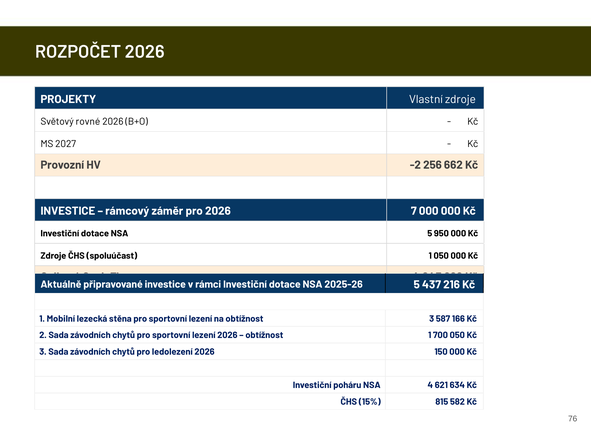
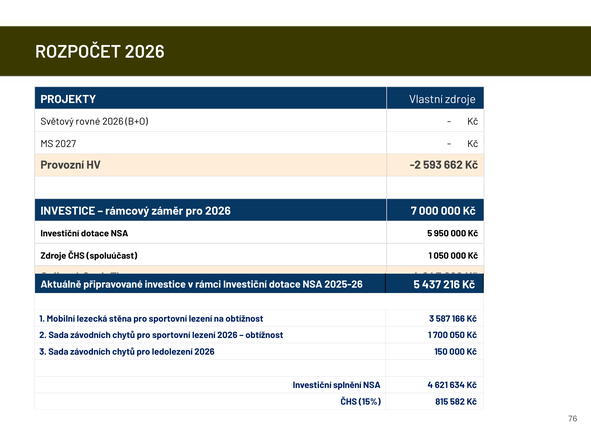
256: 256 -> 593 (432, 165)
poháru: poháru -> splnění (347, 385)
